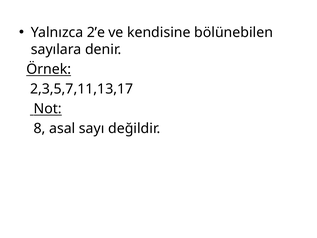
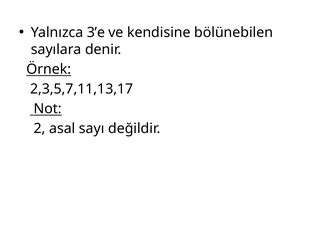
2’e: 2’e -> 3’e (96, 33)
8: 8 -> 2 (40, 128)
